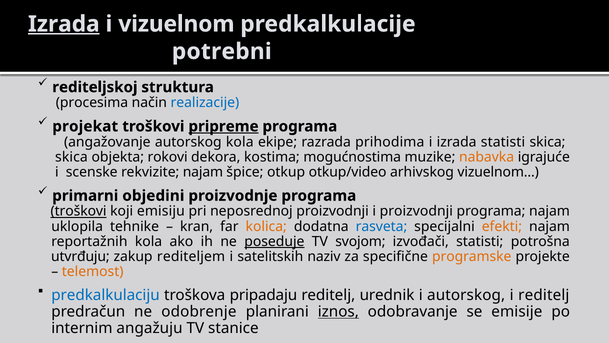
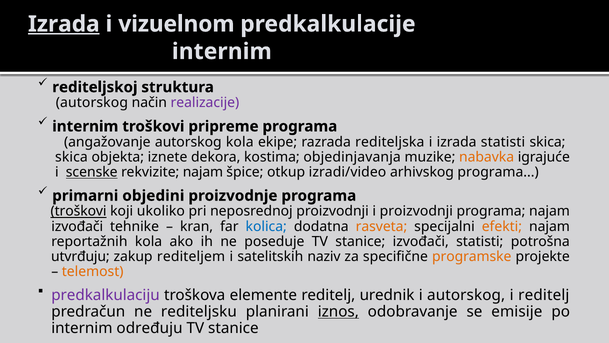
potrebni: potrebni -> internim (222, 51)
procesima: procesima -> autorskog (92, 103)
realizacije colour: blue -> purple (205, 103)
projekat: projekat -> internim (85, 126)
pripreme underline: present -> none (224, 126)
prihodima: prihodima -> rediteljska (390, 142)
rokovi: rokovi -> iznete (168, 157)
mogućnostima: mogućnostima -> objedinjavanja (352, 157)
scenske underline: none -> present (92, 172)
otkup/video: otkup/video -> izradi/video (348, 172)
arhivskog vizuelnom: vizuelnom -> programa (498, 172)
emisiju: emisiju -> ukoliko (161, 211)
uklopila: uklopila -> izvođači (77, 226)
kolica colour: orange -> blue (266, 226)
rasveta colour: blue -> orange (381, 226)
poseduje underline: present -> none (274, 241)
svojom: svojom -> stanice (360, 241)
predkalkulaciju colour: blue -> purple (105, 295)
pripadaju: pripadaju -> elemente (263, 295)
odobrenje: odobrenje -> rediteljsku (199, 311)
angažuju: angažuju -> određuju (150, 328)
